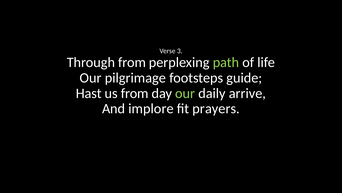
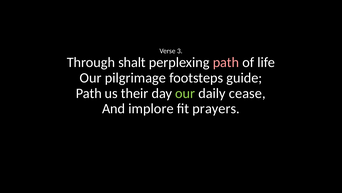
Through from: from -> shalt (132, 62)
path colour: light green -> pink (226, 62)
Hast: Hast -> Path (89, 93)
us from: from -> their (135, 93)
arrive: arrive -> cease (247, 93)
